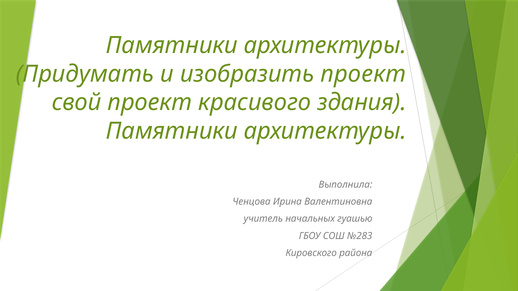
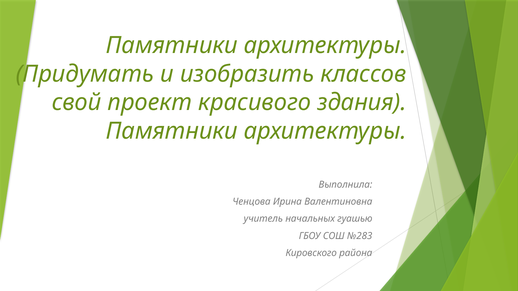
изобразить проект: проект -> классов (363, 74)
